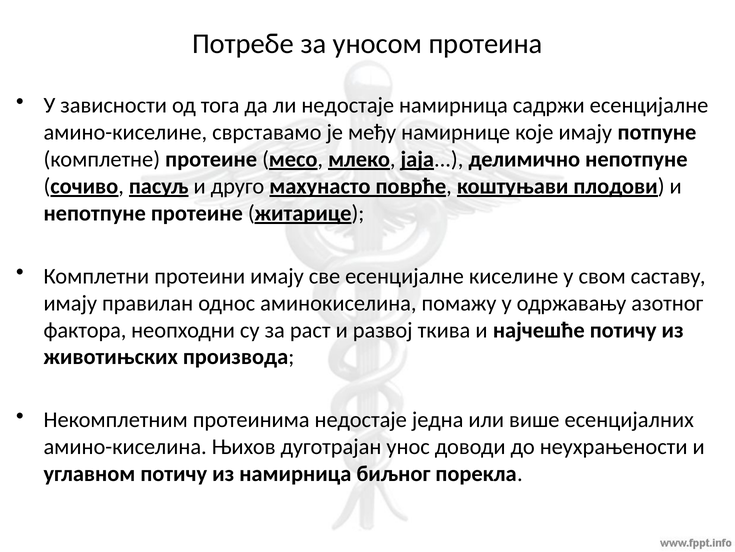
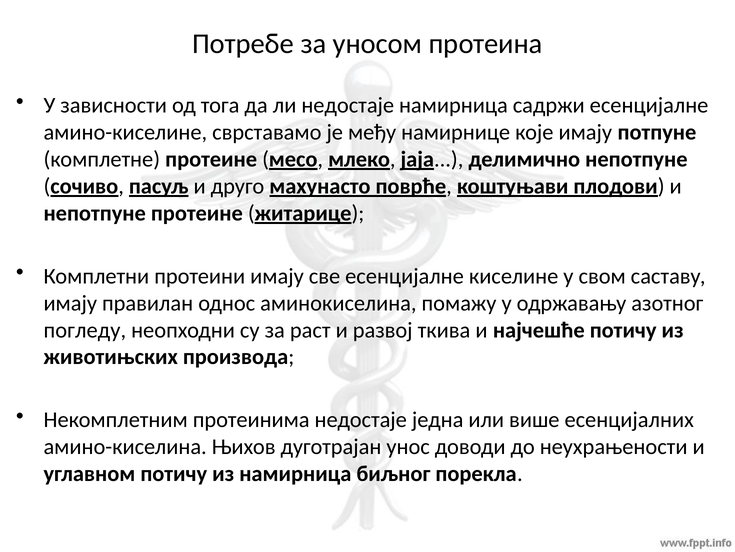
фактора: фактора -> погледу (85, 330)
